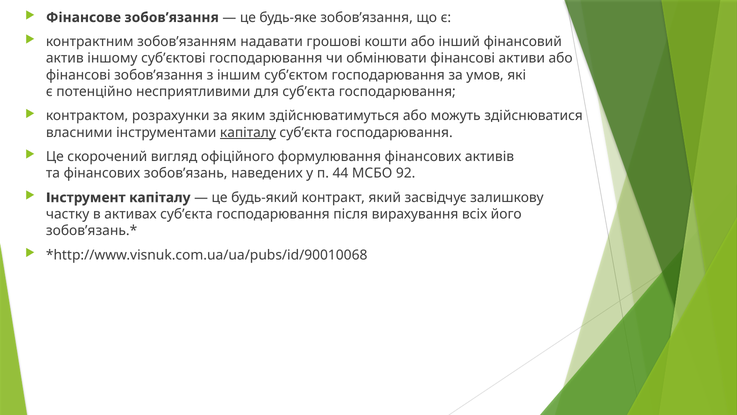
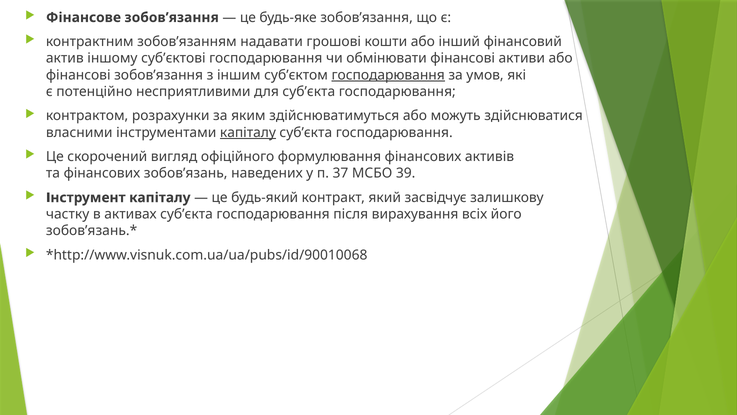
господарювання underline: none -> present (388, 75)
44: 44 -> 37 (340, 173)
92: 92 -> 39 (406, 173)
